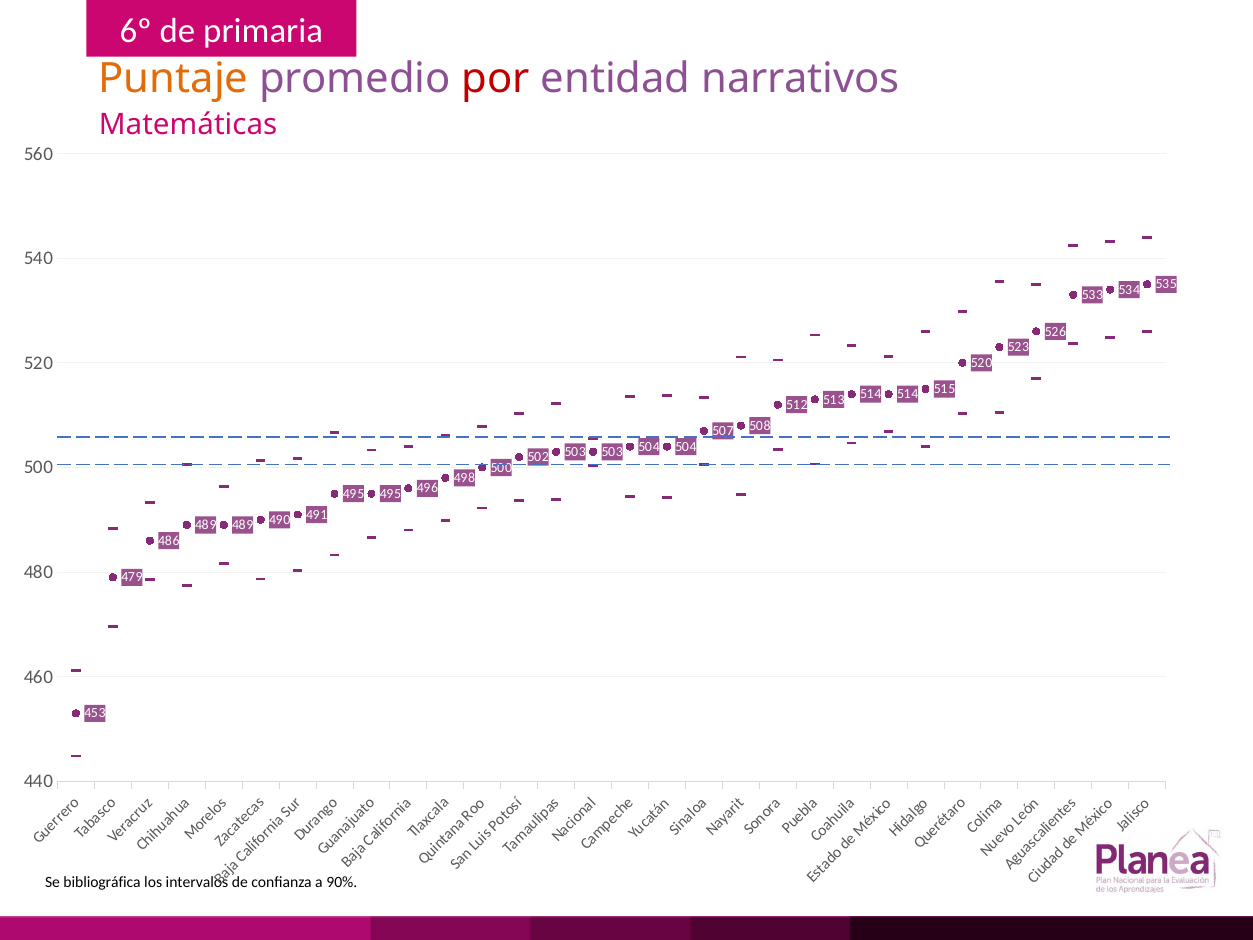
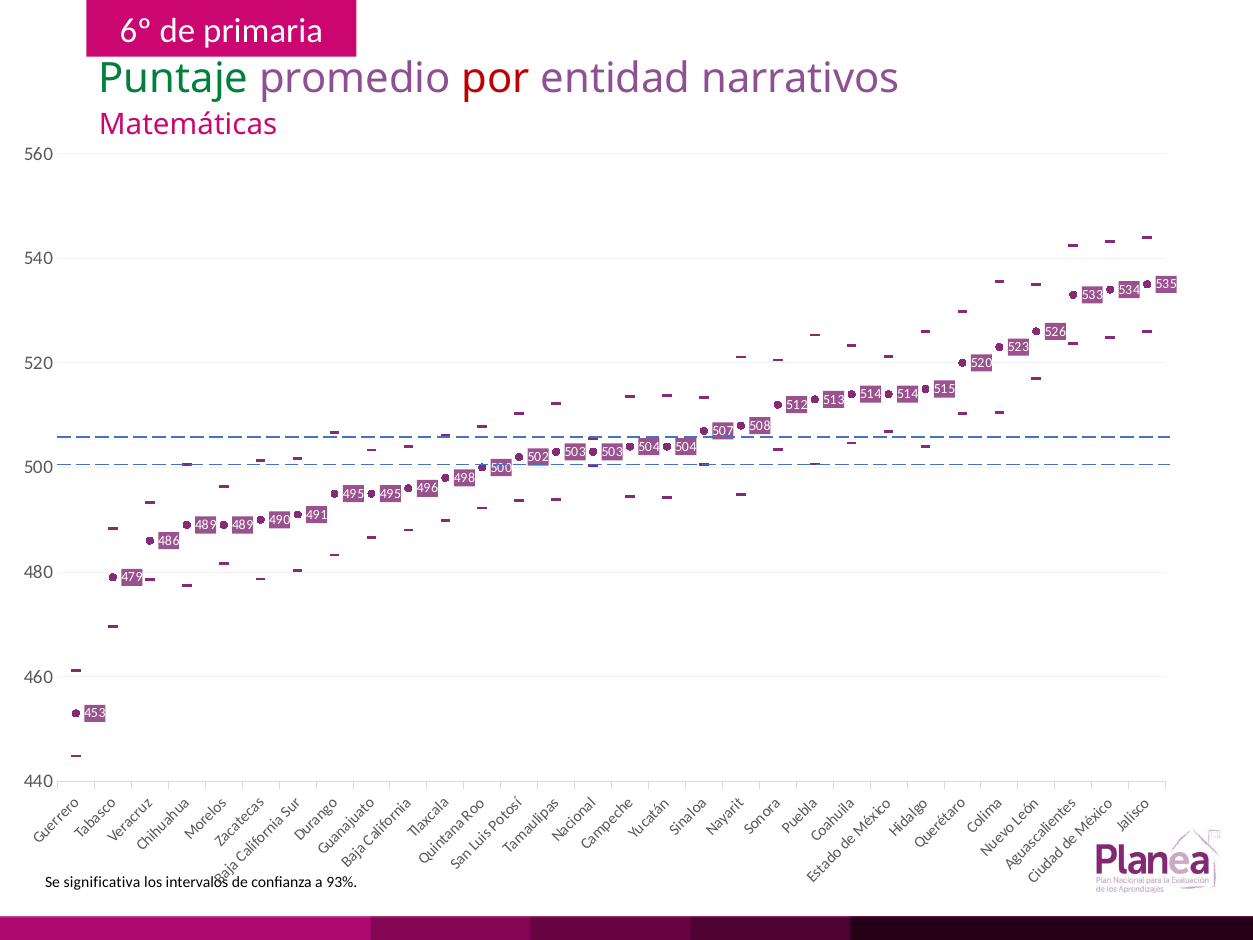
Puntaje colour: orange -> green (174, 79)
bibliográfica: bibliográfica -> significativa (102, 882)
90%: 90% -> 93% (342, 882)
